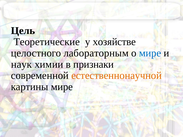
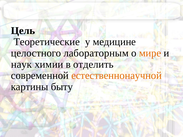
хозяйстве: хозяйстве -> медицине (114, 42)
мире colour: blue -> orange (150, 53)
признаки: признаки -> отделить (93, 64)
картины мире: мире -> быту (62, 87)
